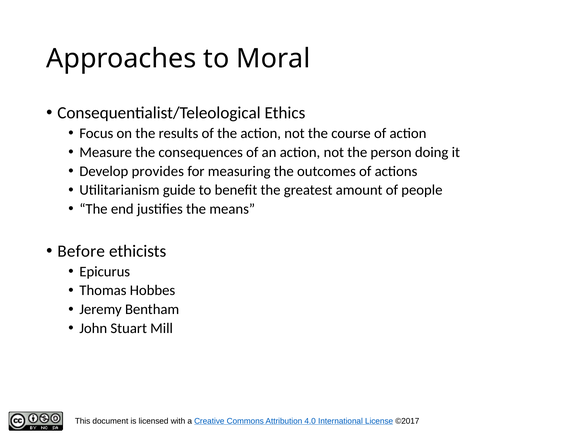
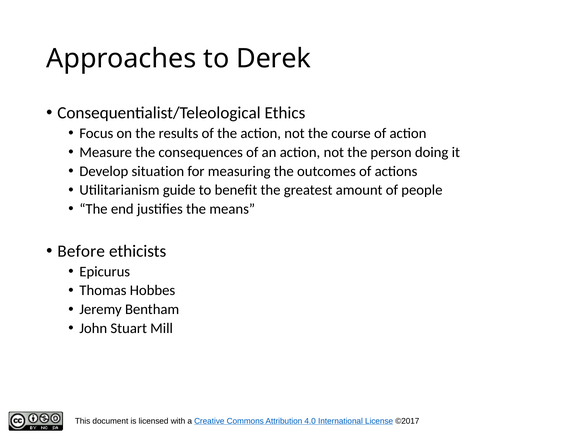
Moral: Moral -> Derek (274, 59)
provides: provides -> situation (158, 171)
